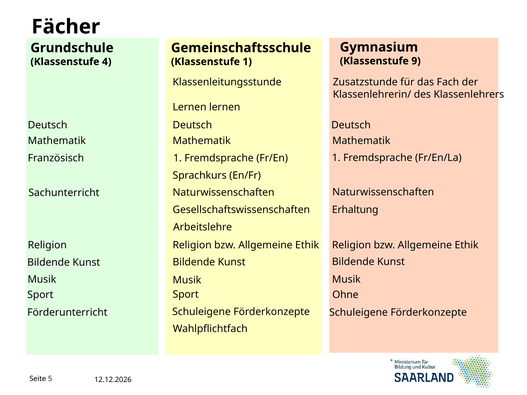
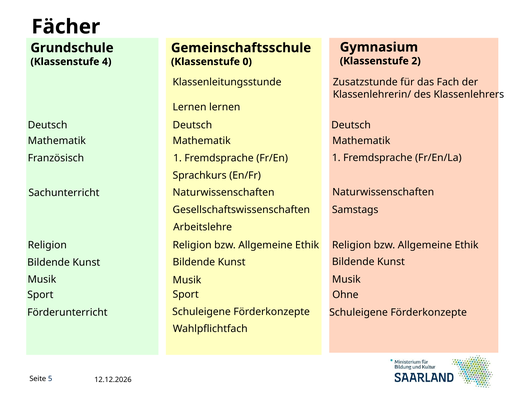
9: 9 -> 2 (416, 61)
Klassenstufe 1: 1 -> 0 (247, 62)
Erhaltung: Erhaltung -> Samstags (355, 210)
